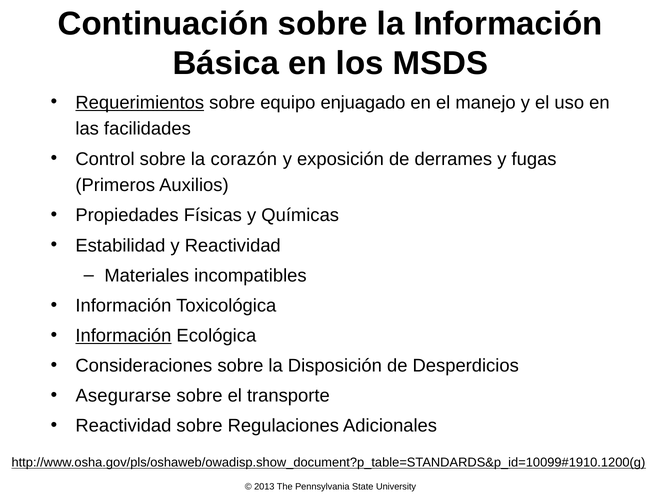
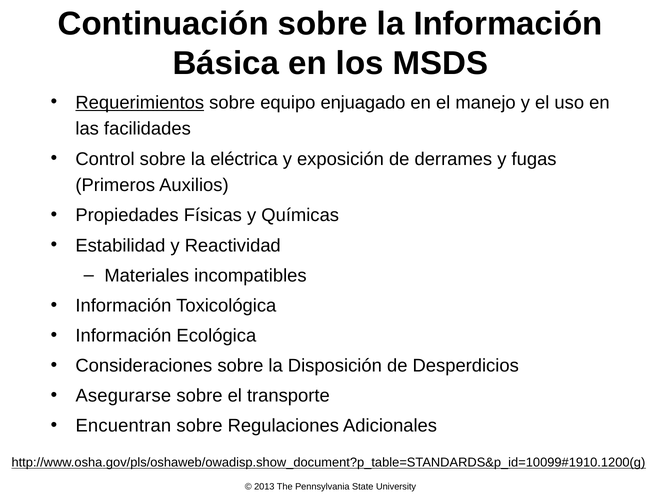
corazón: corazón -> eléctrica (244, 159)
Información underline: present -> none (123, 336)
Reactividad: Reactividad -> Encuentran (123, 427)
